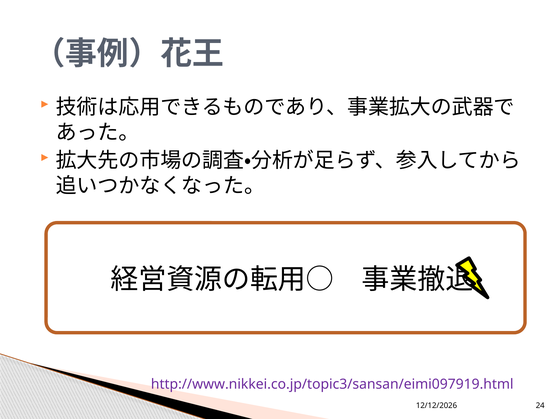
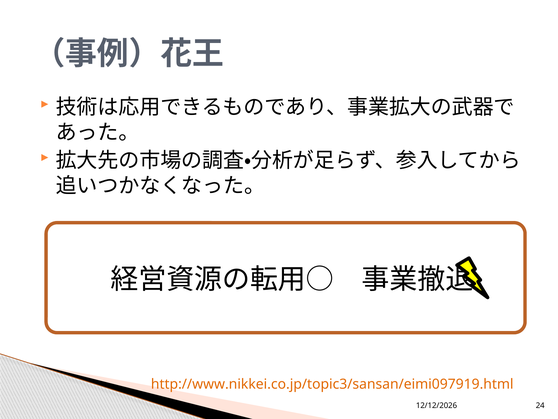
http://www.nikkei.co.jp/topic3/sansan/eimi097919.html colour: purple -> orange (332, 384)
